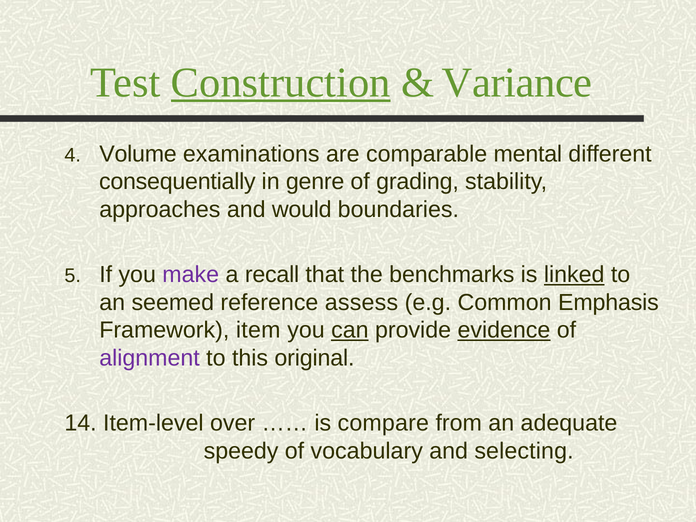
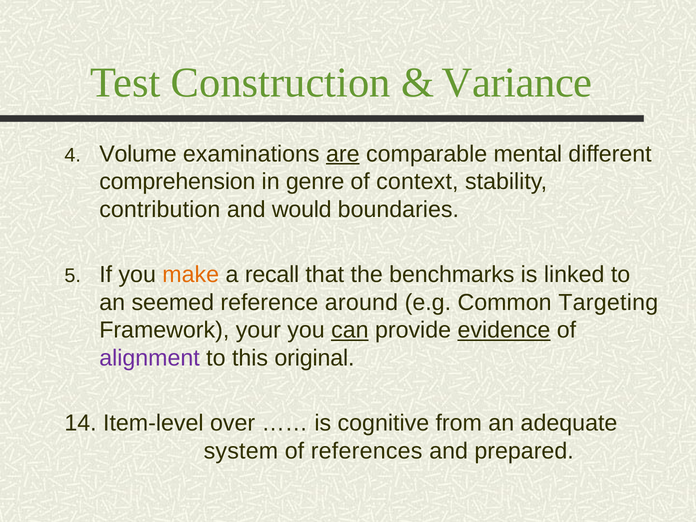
Construction underline: present -> none (281, 83)
are underline: none -> present (343, 154)
consequentially: consequentially -> comprehension (177, 182)
grading: grading -> context (417, 182)
approaches: approaches -> contribution (160, 210)
make colour: purple -> orange (191, 275)
linked underline: present -> none (574, 275)
assess: assess -> around (361, 302)
Emphasis: Emphasis -> Targeting (608, 302)
item: item -> your (258, 330)
compare: compare -> cognitive (383, 423)
speedy: speedy -> system (241, 451)
vocabulary: vocabulary -> references (367, 451)
selecting: selecting -> prepared (524, 451)
